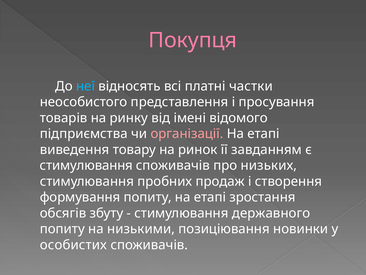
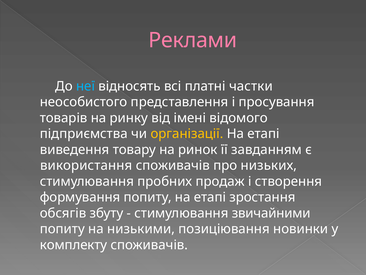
Покупця: Покупця -> Реклами (193, 40)
організації colour: pink -> yellow (187, 134)
стимулювання: стимулювання -> використання (86, 165)
державного: державного -> звичайними (271, 213)
особистих: особистих -> комплекту (74, 245)
